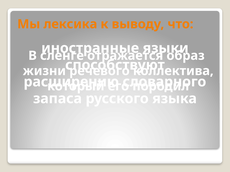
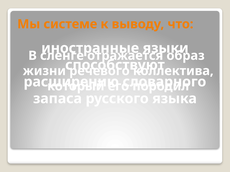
лексика: лексика -> системе (70, 24)
